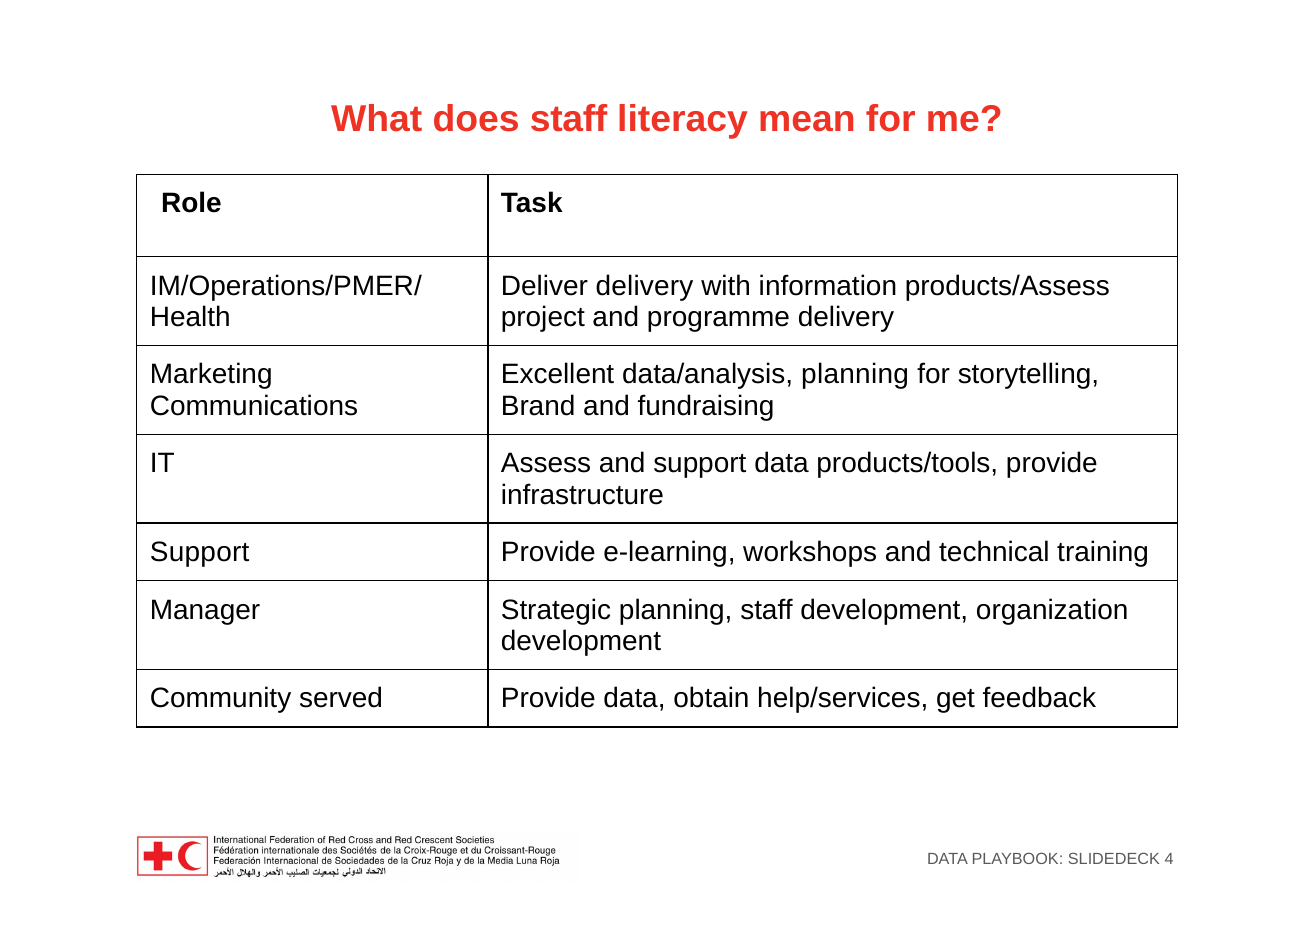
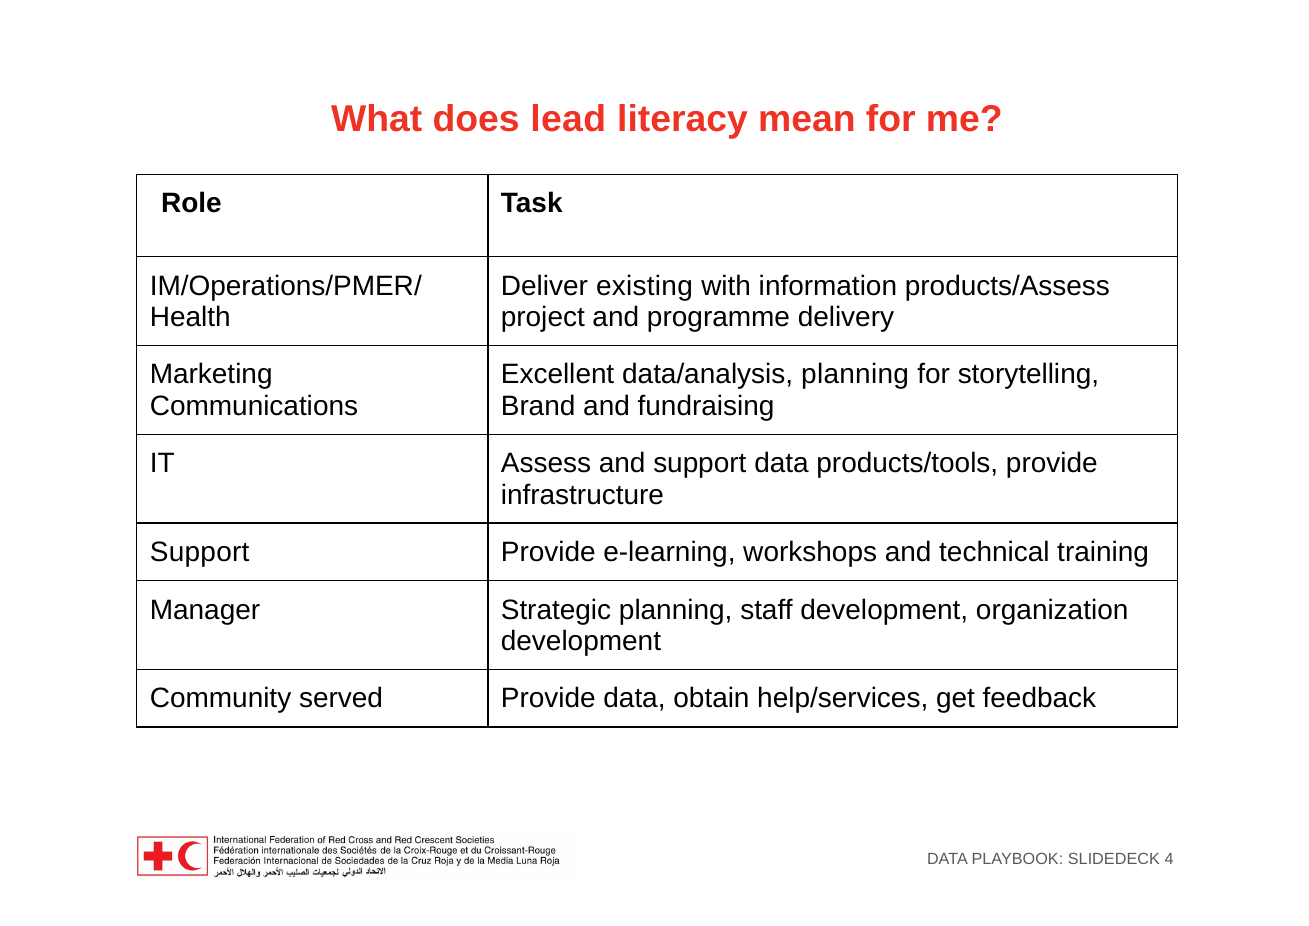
does staff: staff -> lead (568, 119)
Deliver delivery: delivery -> existing (644, 286)
